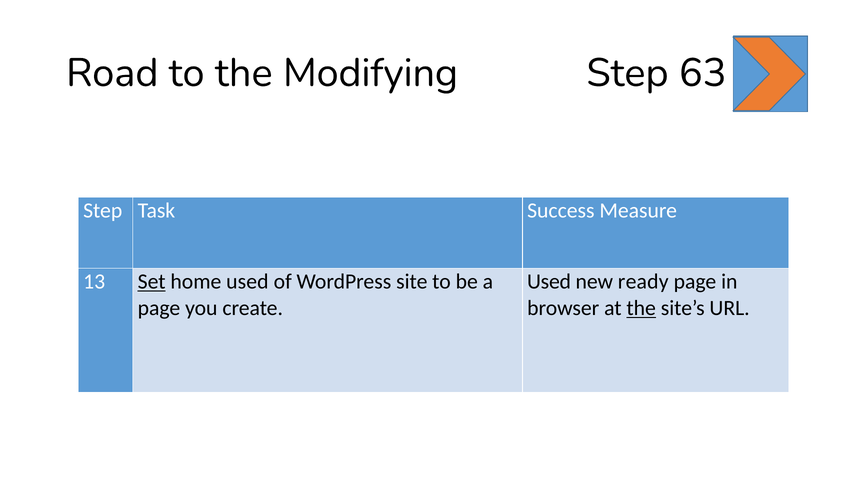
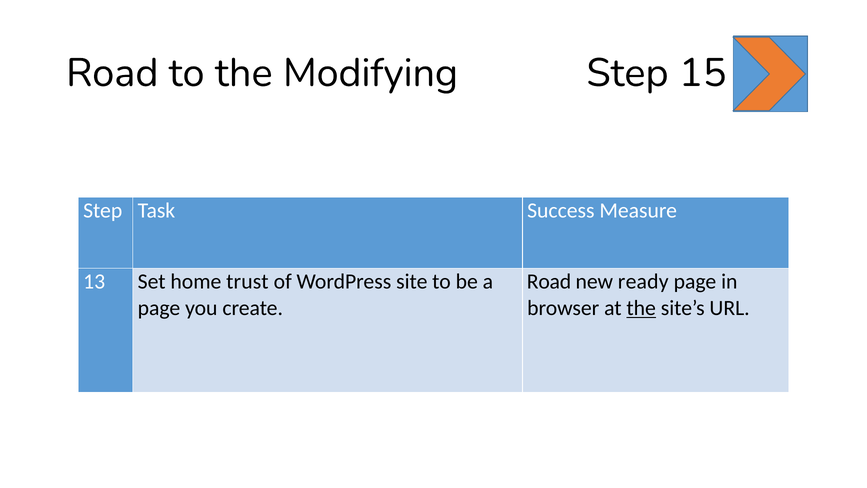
63: 63 -> 15 (703, 73)
Set underline: present -> none (152, 281)
home used: used -> trust (247, 281)
Used: Used -> Road (549, 281)
